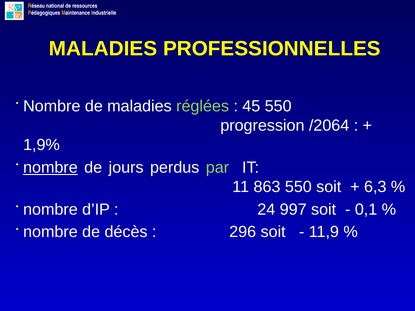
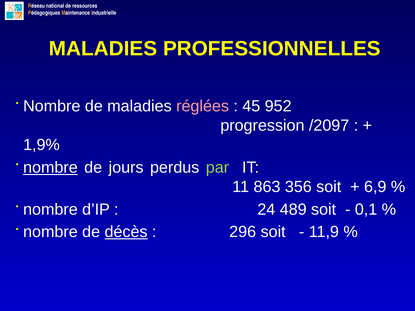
réglées colour: light green -> pink (203, 106)
45 550: 550 -> 952 (278, 106)
/2064: /2064 -> /2097 (329, 126)
863 550: 550 -> 356 (298, 187)
6,3: 6,3 -> 6,9 (375, 187)
997: 997 -> 489 (293, 210)
décès underline: none -> present (126, 232)
